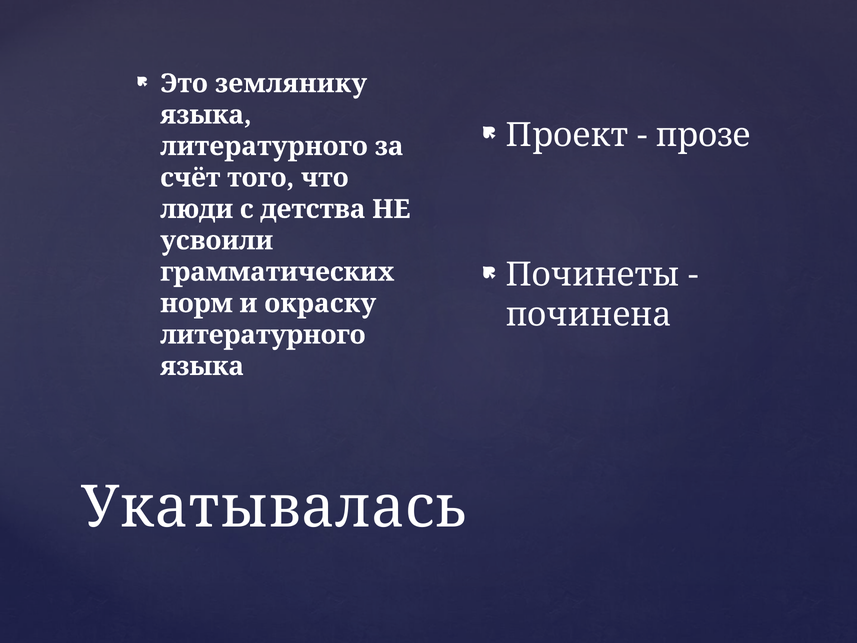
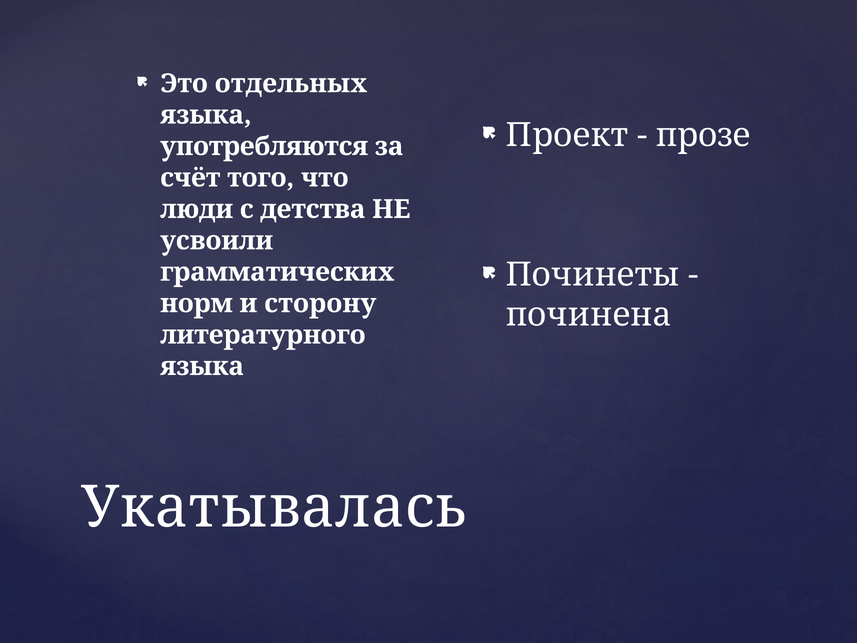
землянику: землянику -> отдельных (291, 84)
литературного: литературного -> употребляются (264, 146)
окраску: окраску -> сторону (320, 303)
